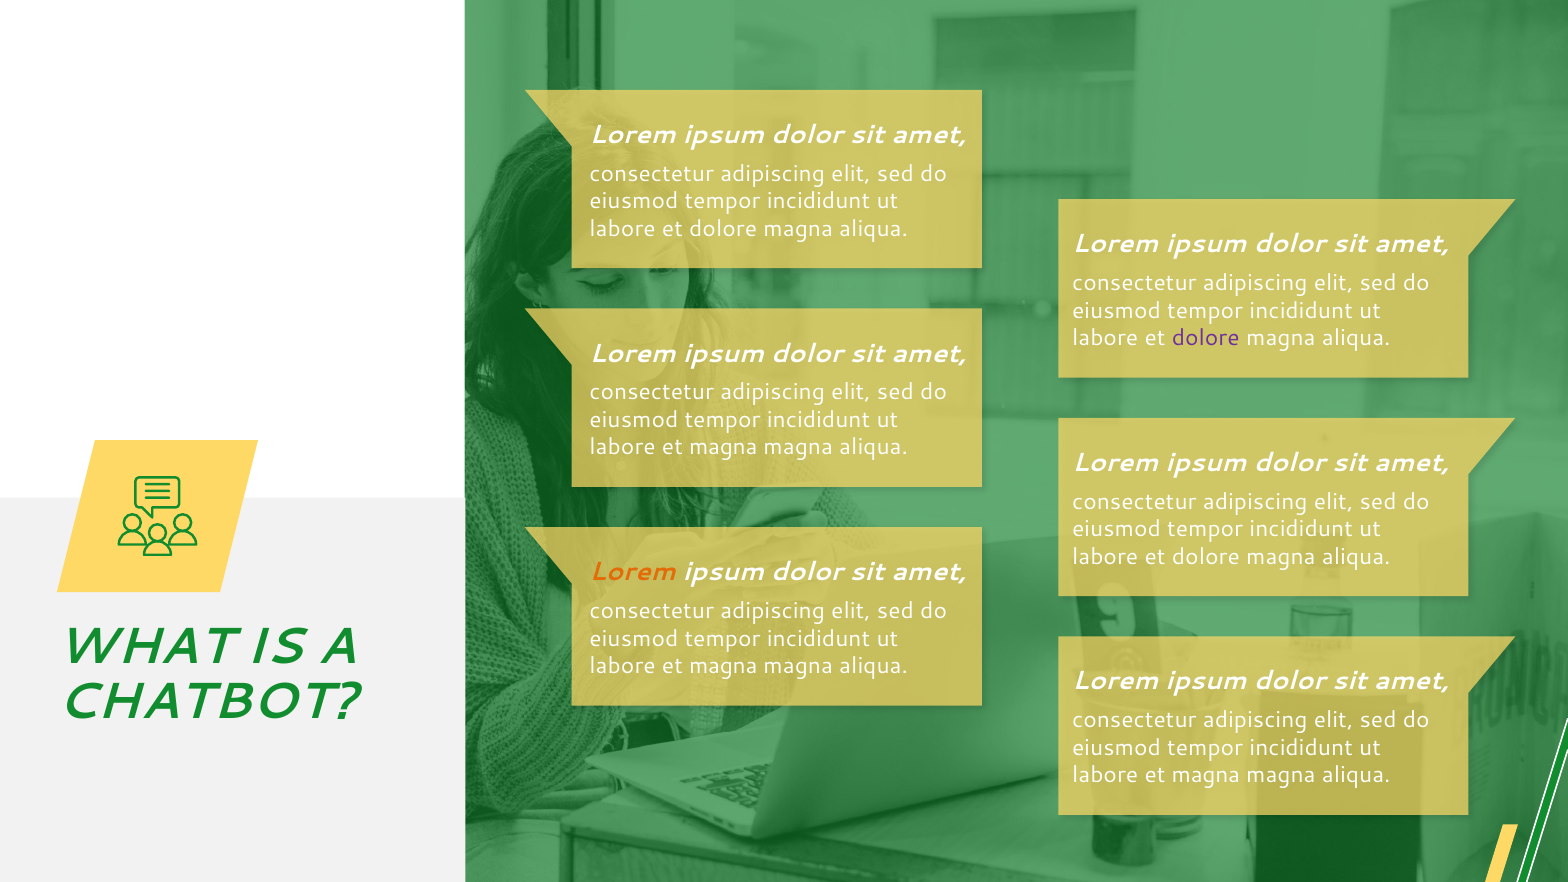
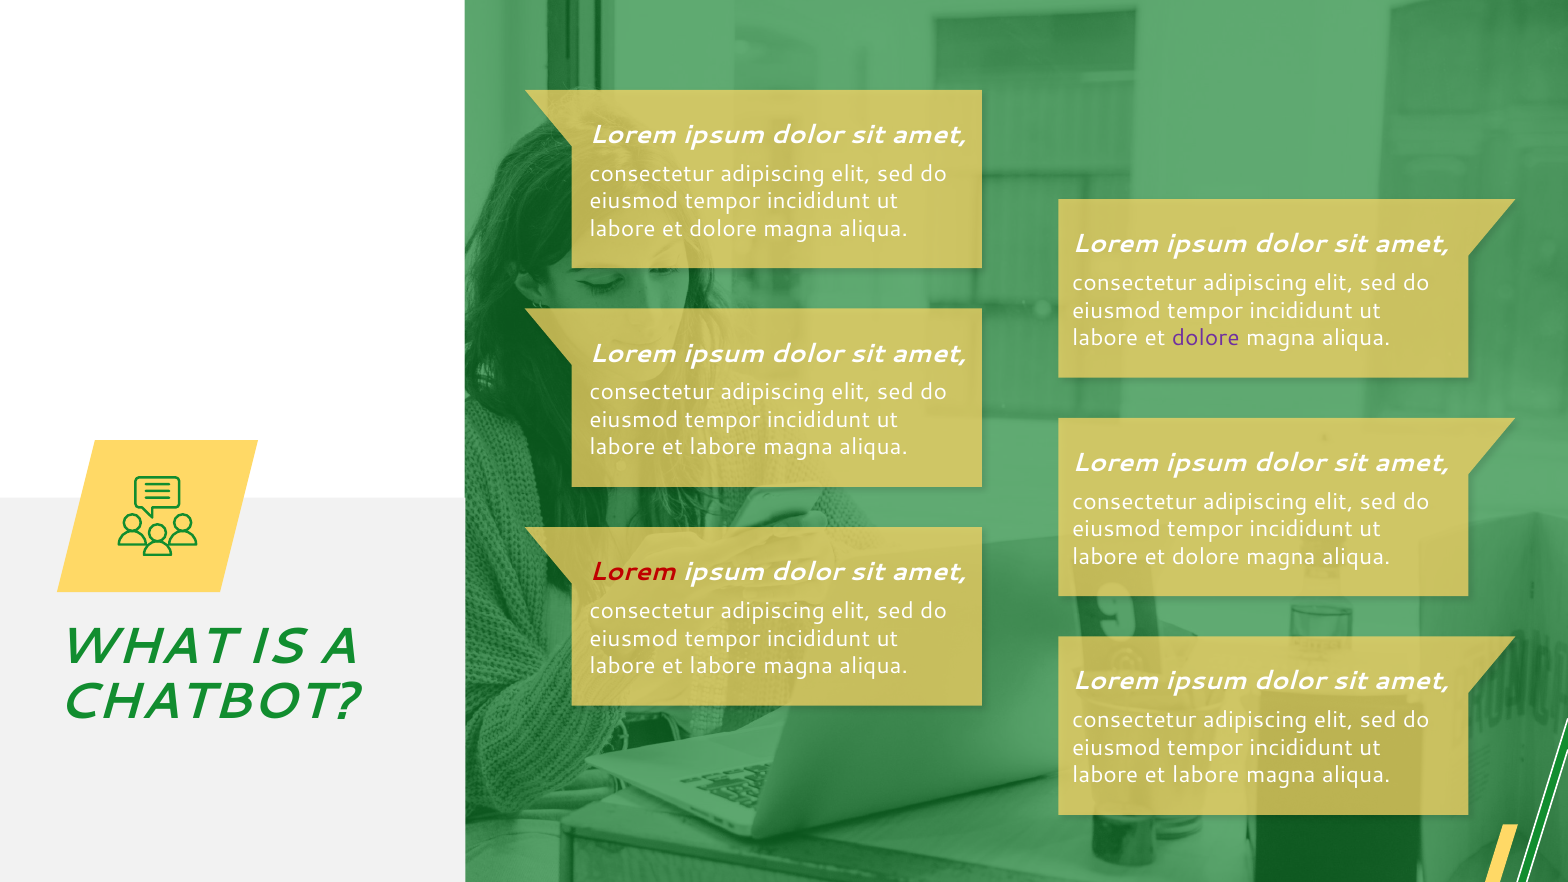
magna: magna -> labore (723, 447)
Lorem colour: orange -> red (633, 572)
magna: magna -> labore (723, 666)
magna: magna -> labore (1206, 775)
